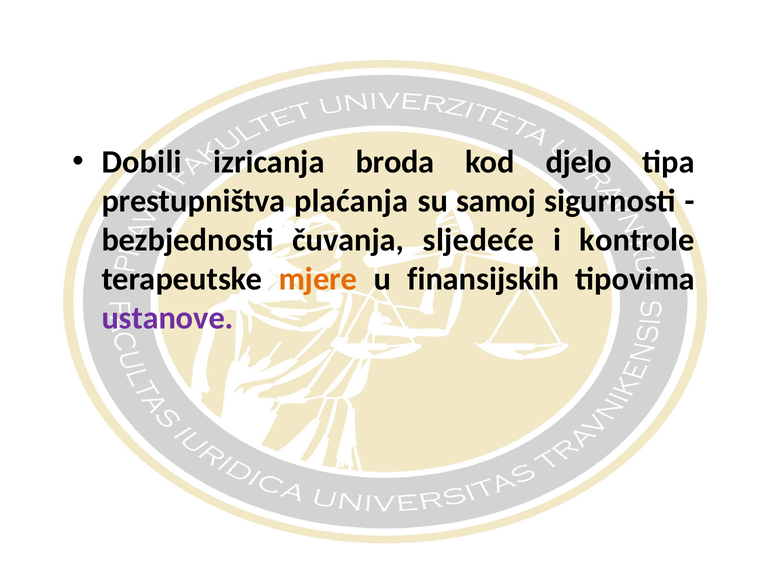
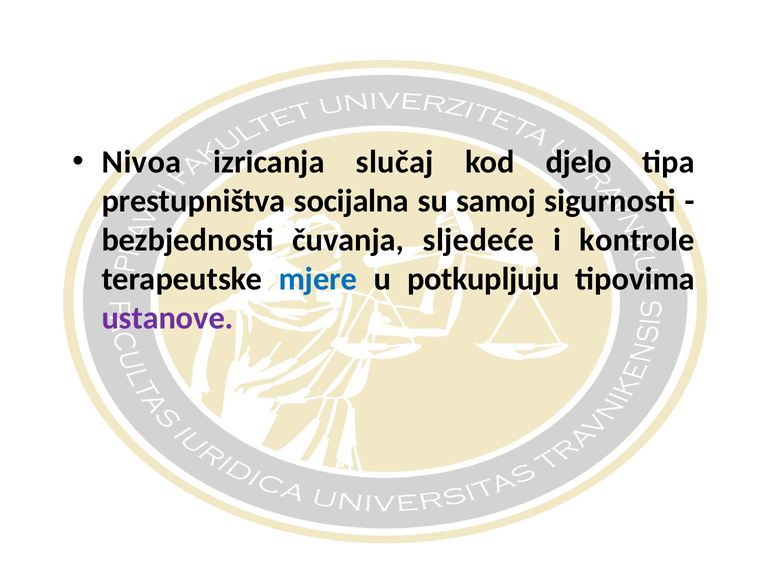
Dobili: Dobili -> Nivoa (142, 162)
broda: broda -> slučaj (395, 162)
plaćanja: plaćanja -> socijalna (352, 201)
mjere colour: orange -> blue (318, 279)
finansijskih: finansijskih -> potkupljuju (483, 279)
